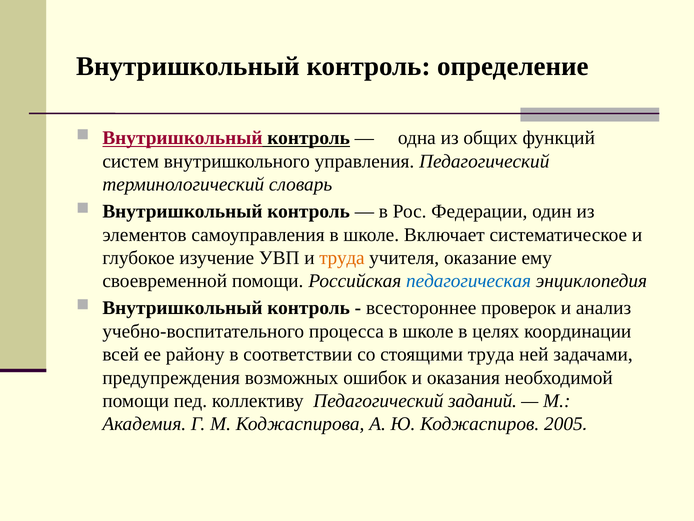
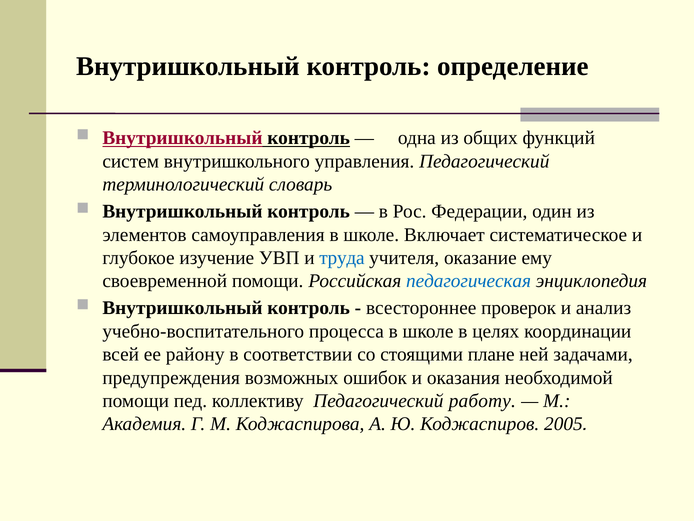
труда colour: orange -> blue (342, 258)
стоящими труда: труда -> плане (491, 354)
заданий: заданий -> работу (482, 400)
